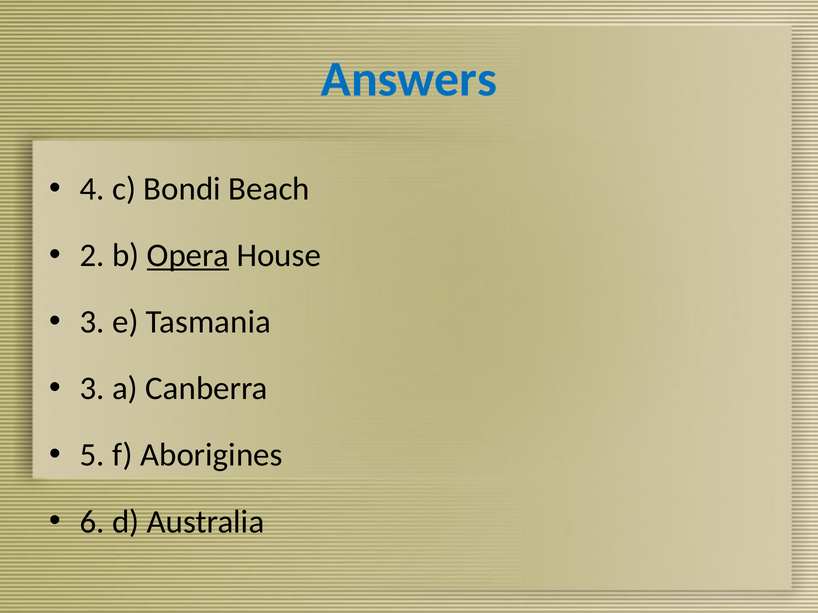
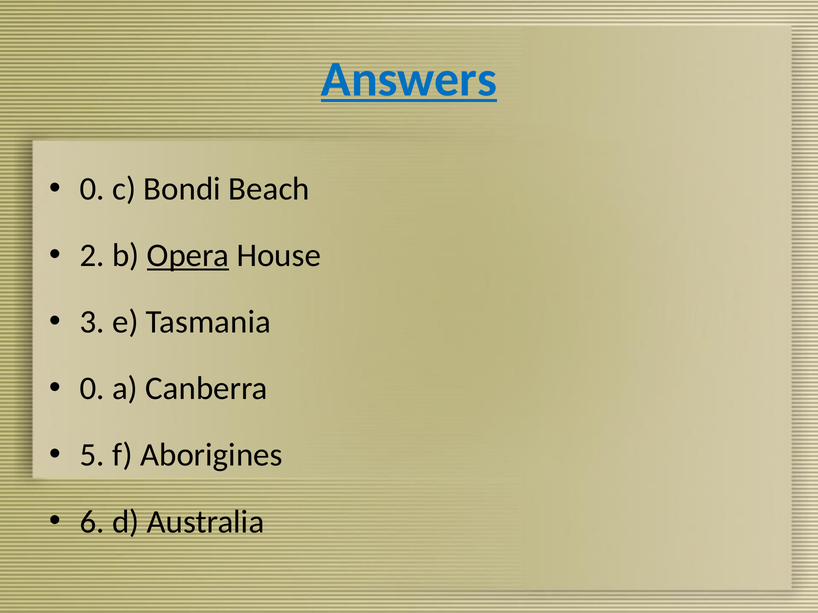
Answers underline: none -> present (409, 79)
4: 4 -> 0 (92, 189)
3: 3 -> 0 (92, 389)
